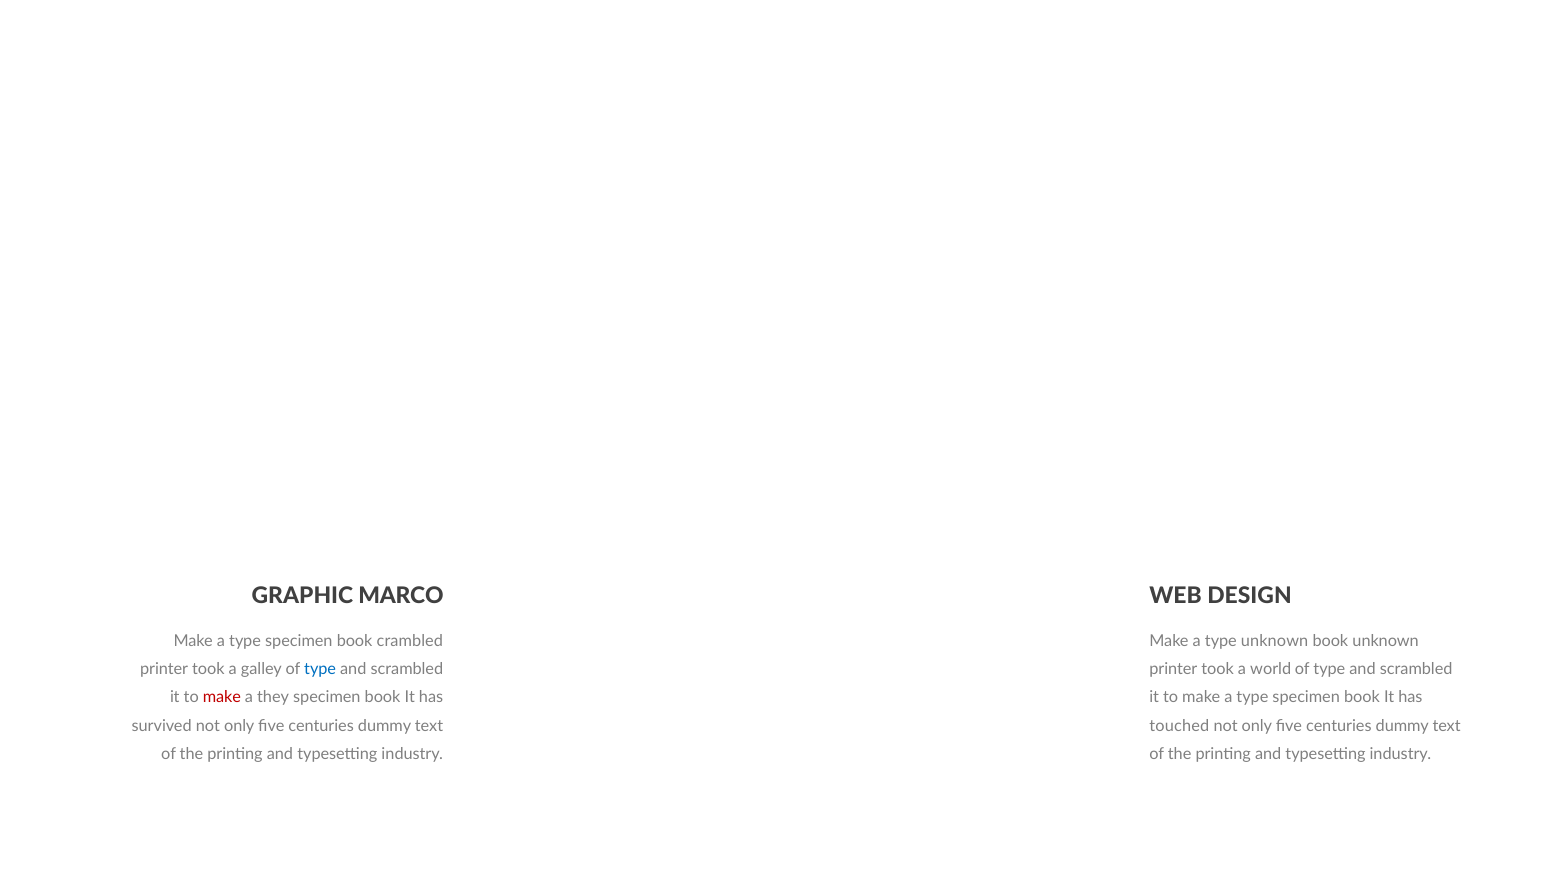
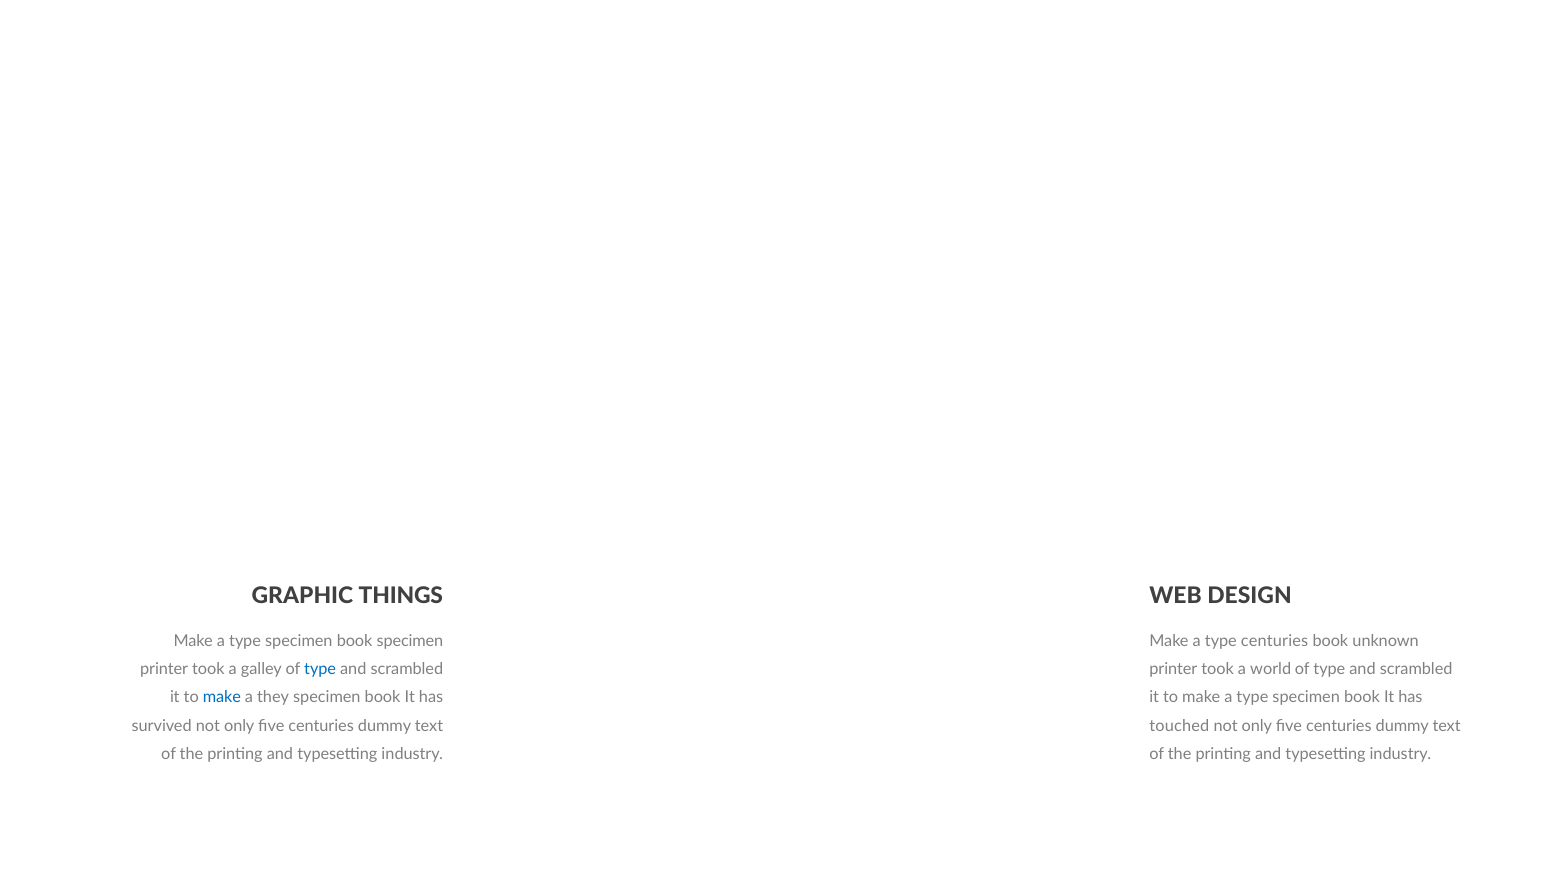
MARCO: MARCO -> THINGS (401, 596)
book crambled: crambled -> specimen (410, 641)
type unknown: unknown -> centuries (1275, 641)
make colour: red -> blue (222, 697)
